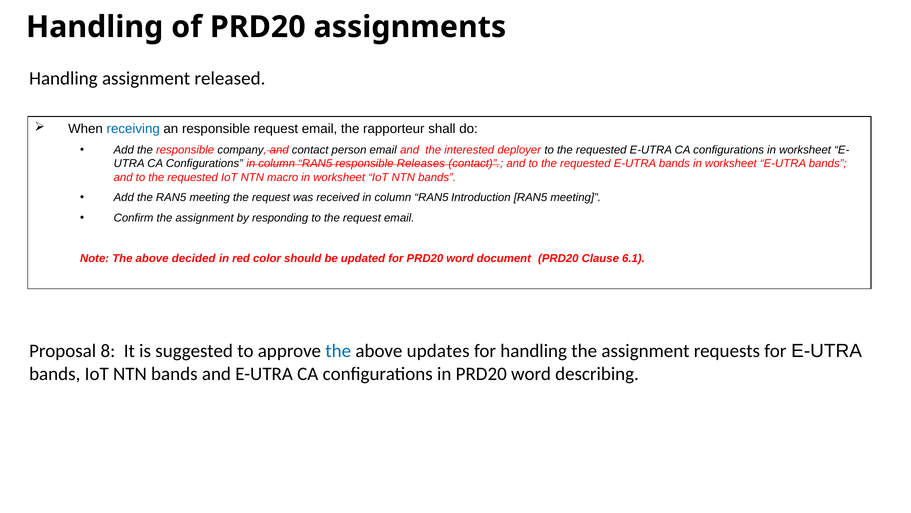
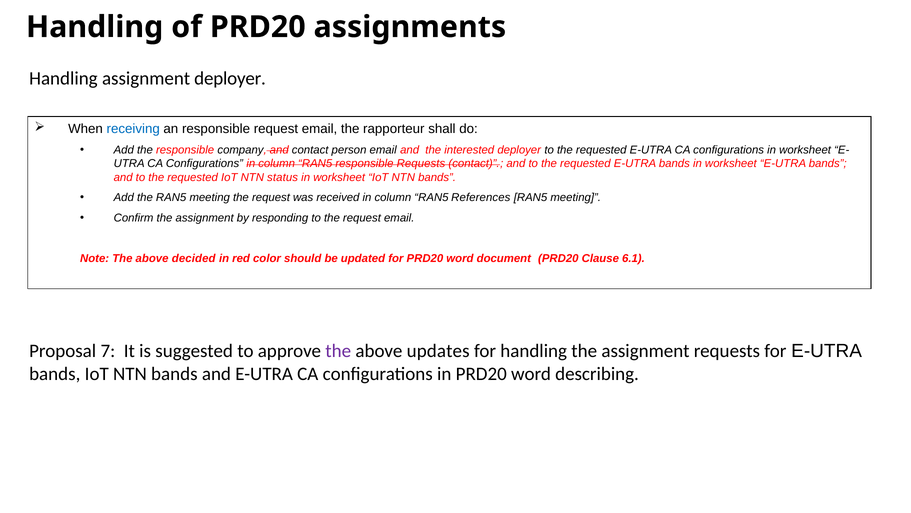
assignment released: released -> deployer (230, 79)
responsible Releases: Releases -> Requests (421, 164)
macro: macro -> status (283, 177)
Introduction: Introduction -> References (481, 198)
8: 8 -> 7 (108, 351)
the colour: blue -> purple (338, 351)
